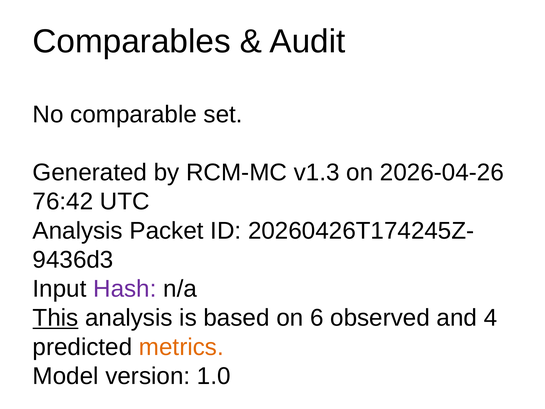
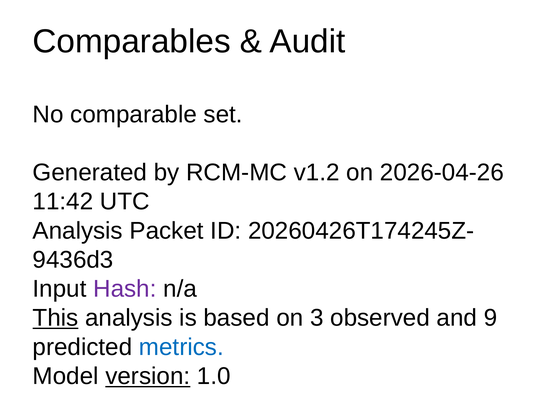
v1.3: v1.3 -> v1.2 (317, 172)
76:42: 76:42 -> 11:42 (63, 202)
6: 6 -> 3 (317, 318)
4: 4 -> 9 (491, 318)
metrics colour: orange -> blue (181, 347)
version underline: none -> present (148, 376)
